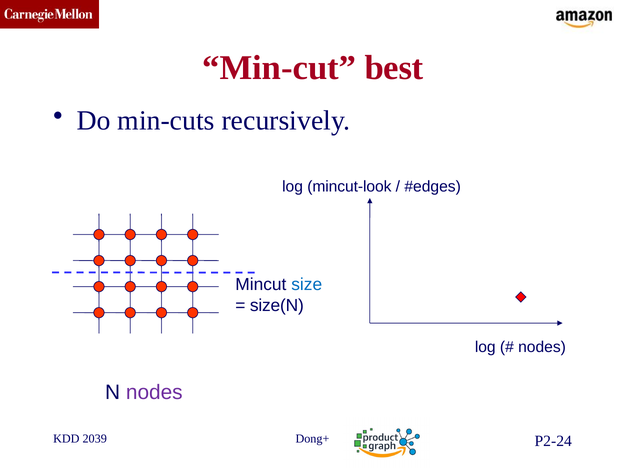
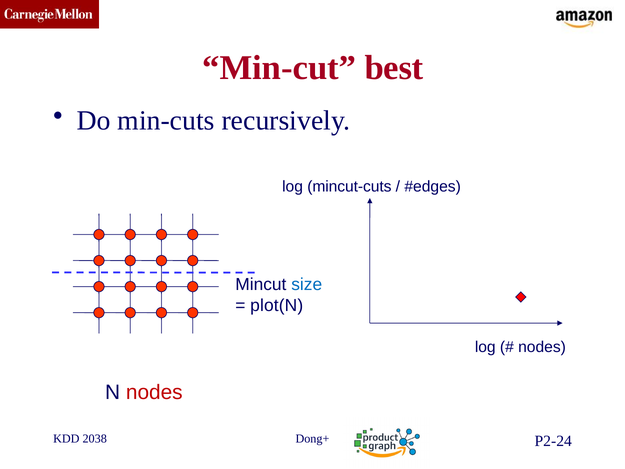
mincut-look: mincut-look -> mincut-cuts (349, 186)
size(N: size(N -> plot(N (277, 305)
nodes colour: purple -> red (154, 392)
2039: 2039 -> 2038 (95, 438)
